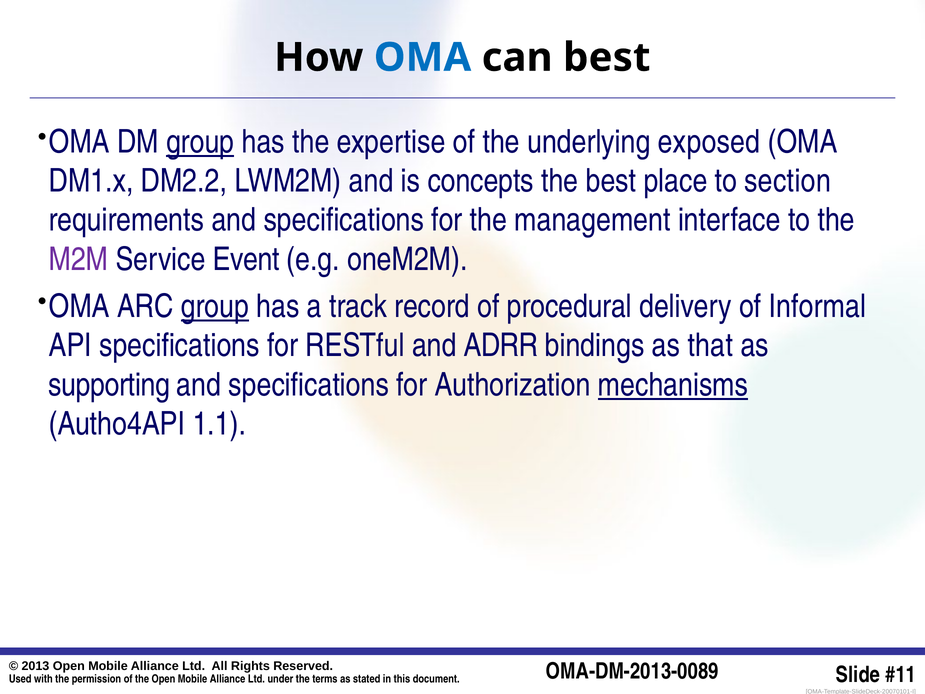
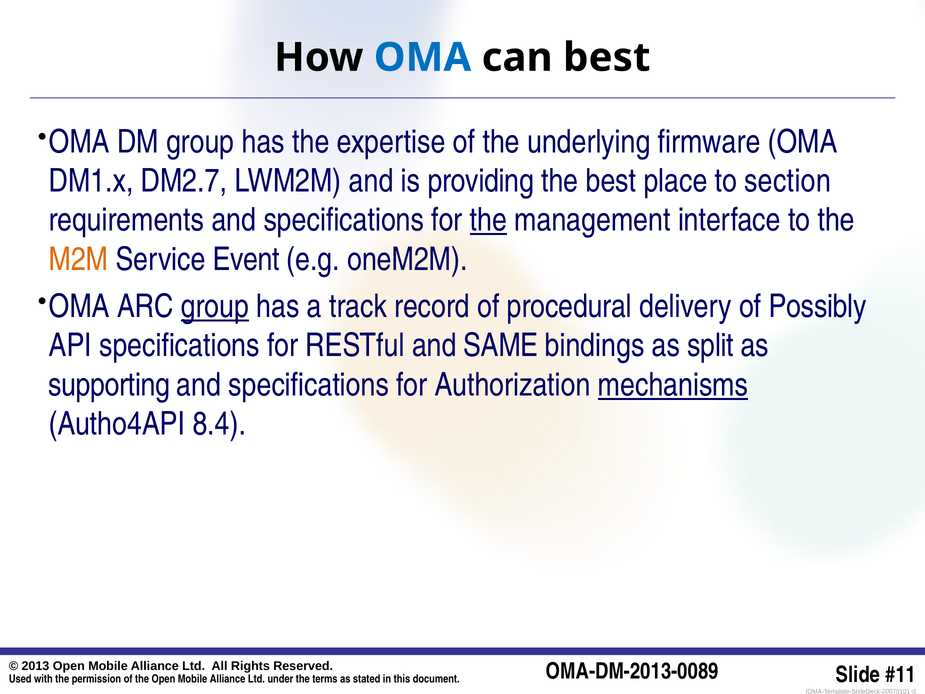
group underline: present -> none (200, 142)
exposed: exposed -> firmware (709, 142)
DM2.2: DM2.2 -> DM2.7 (184, 181)
concepts: concepts -> providing (481, 181)
the underline: none -> present (488, 220)
M2M colour: purple -> orange (78, 259)
Informal: Informal -> Possibly (818, 306)
ADRR: ADRR -> SAME (501, 346)
that: that -> split (711, 346)
1.1: 1.1 -> 8.4 (219, 424)
